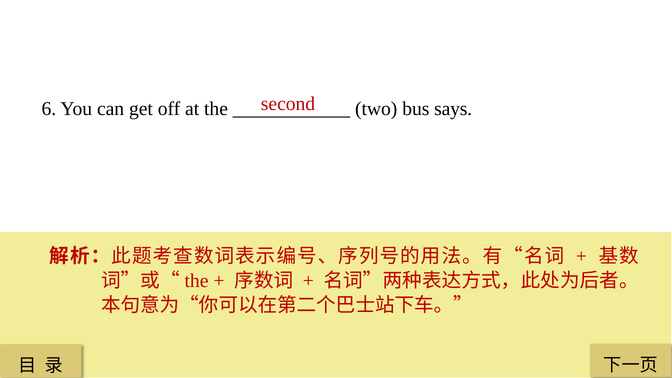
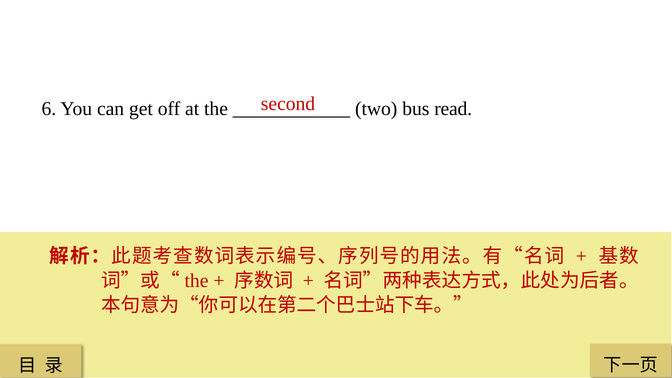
says: says -> read (453, 109)
